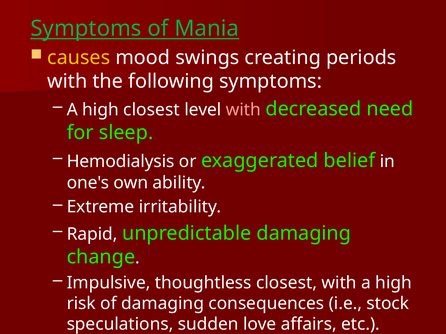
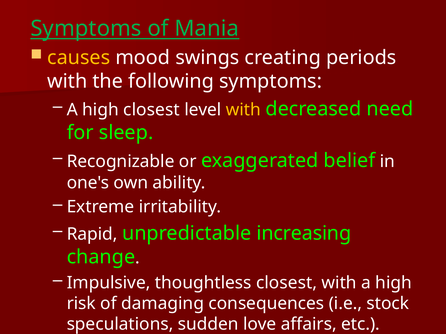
with colour: pink -> yellow (243, 110)
Hemodialysis: Hemodialysis -> Recognizable (121, 162)
unpredictable damaging: damaging -> increasing (304, 234)
